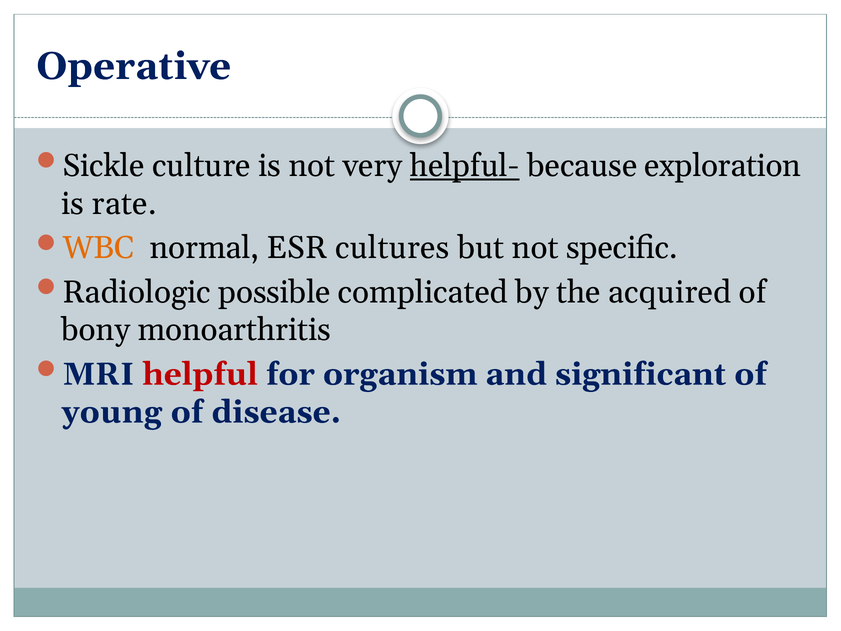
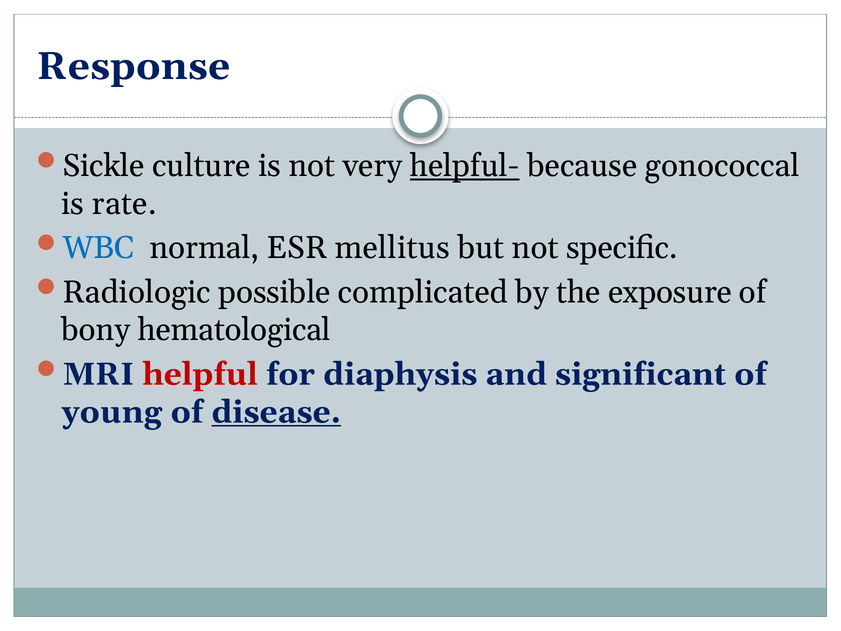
Operative: Operative -> Response (133, 66)
exploration: exploration -> gonococcal (722, 166)
WBC colour: orange -> blue (99, 248)
cultures: cultures -> mellitus (392, 248)
acquired: acquired -> exposure (670, 292)
monoarthritis: monoarthritis -> hematological (234, 330)
organism: organism -> diaphysis (400, 374)
disease underline: none -> present (276, 412)
